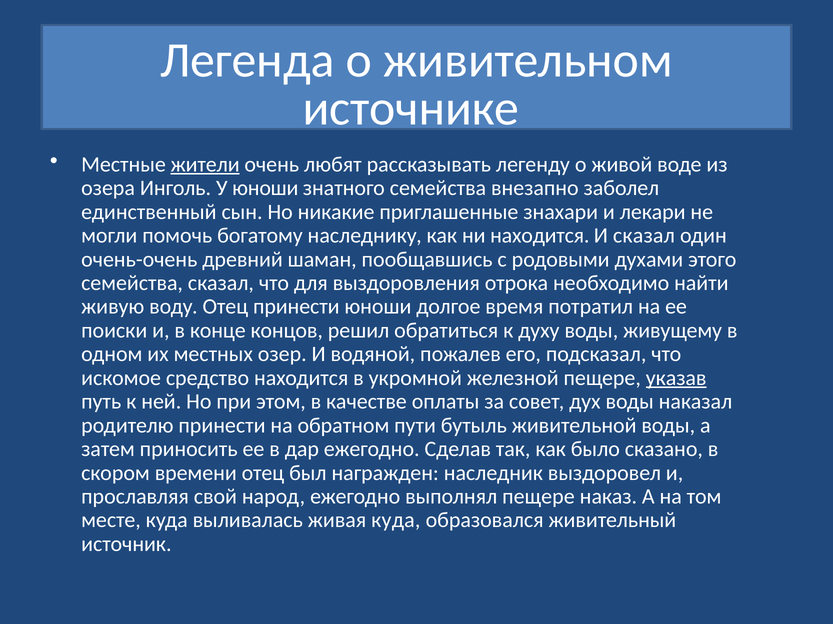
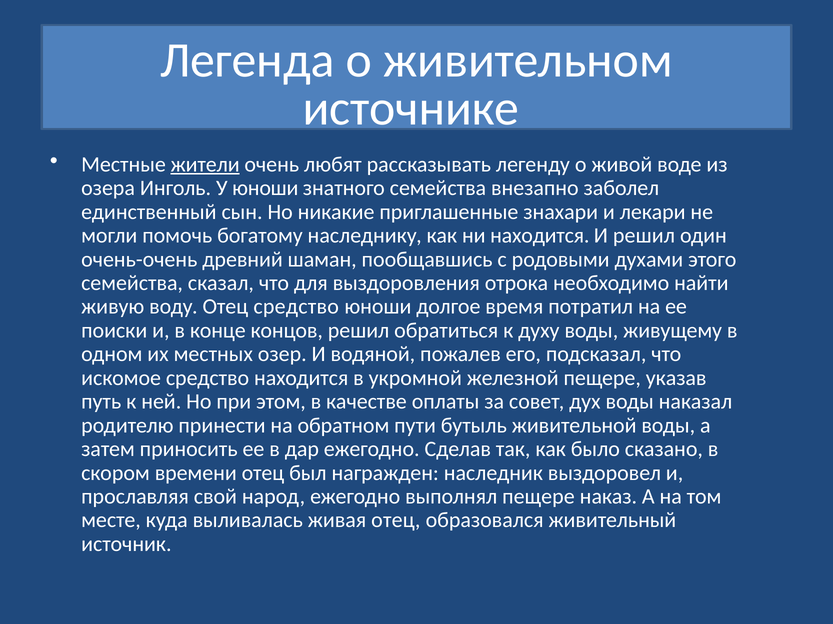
И сказал: сказал -> решил (644, 236)
Отец принести: принести -> средство (296, 307)
указав underline: present -> none (676, 378)
живая куда: куда -> отец (396, 521)
